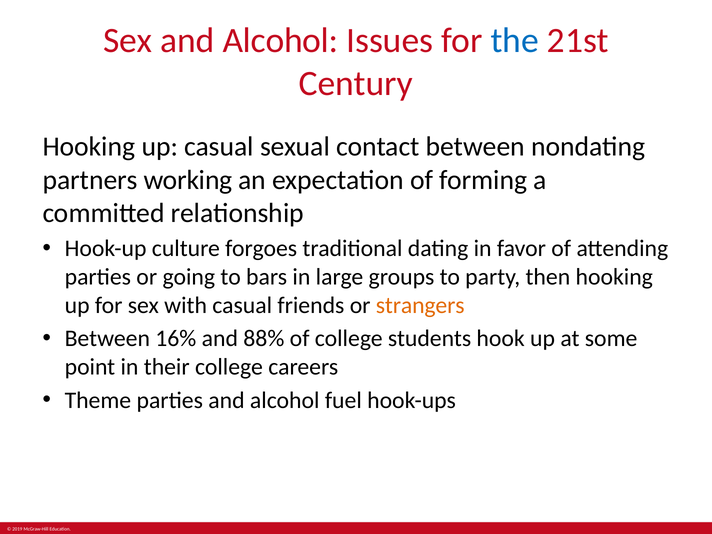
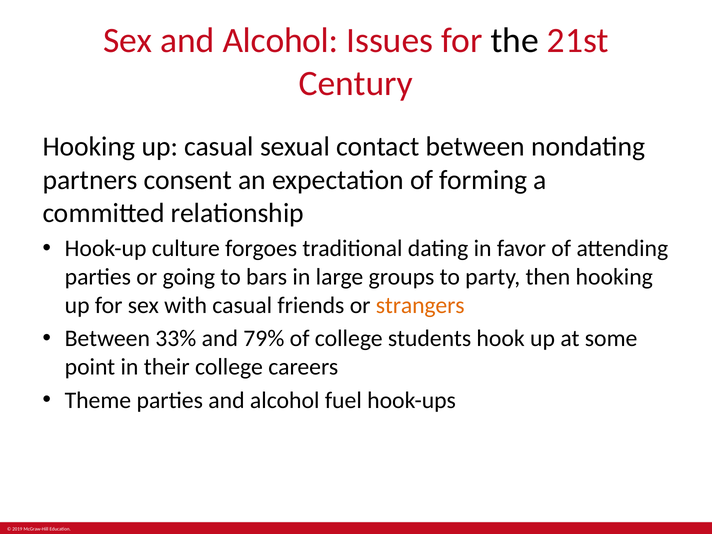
the colour: blue -> black (515, 41)
working: working -> consent (188, 180)
16%: 16% -> 33% (176, 339)
88%: 88% -> 79% (264, 339)
